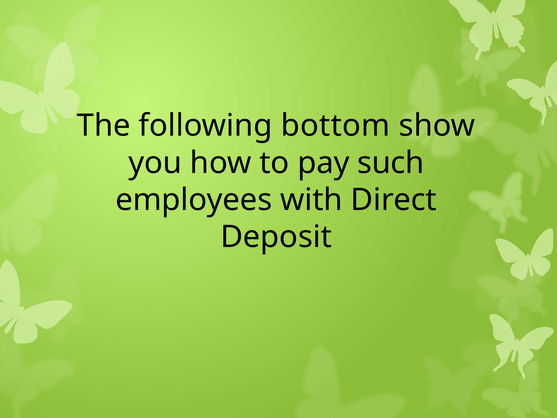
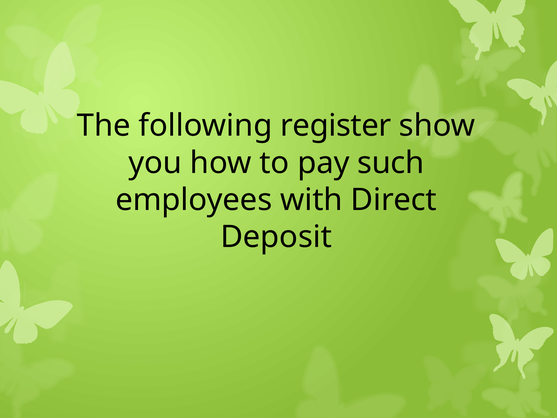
bottom: bottom -> register (336, 126)
